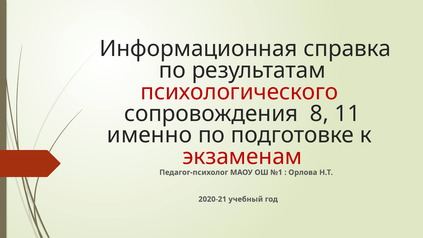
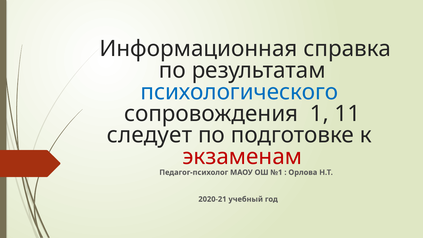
психологического colour: red -> blue (239, 92)
8: 8 -> 1 (319, 114)
именно: именно -> следует (150, 135)
